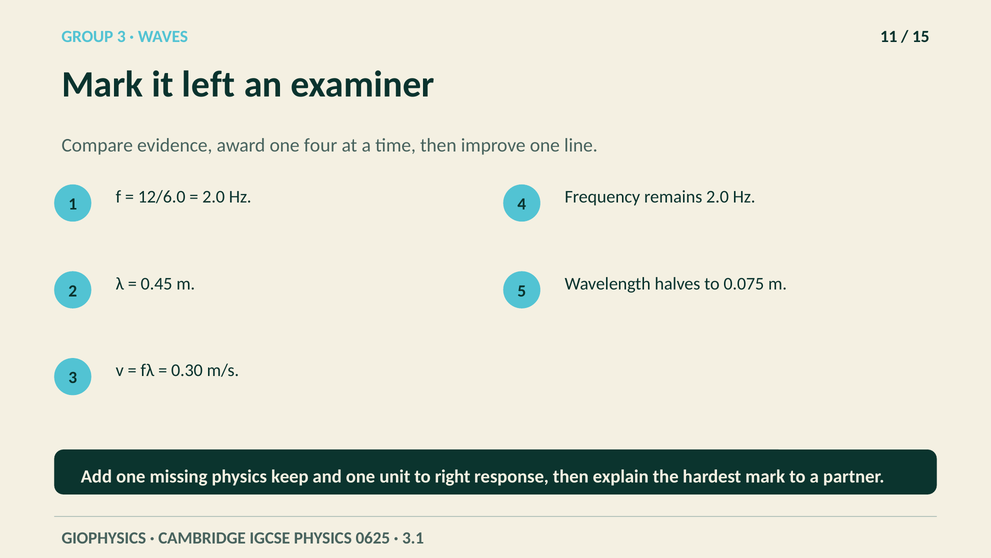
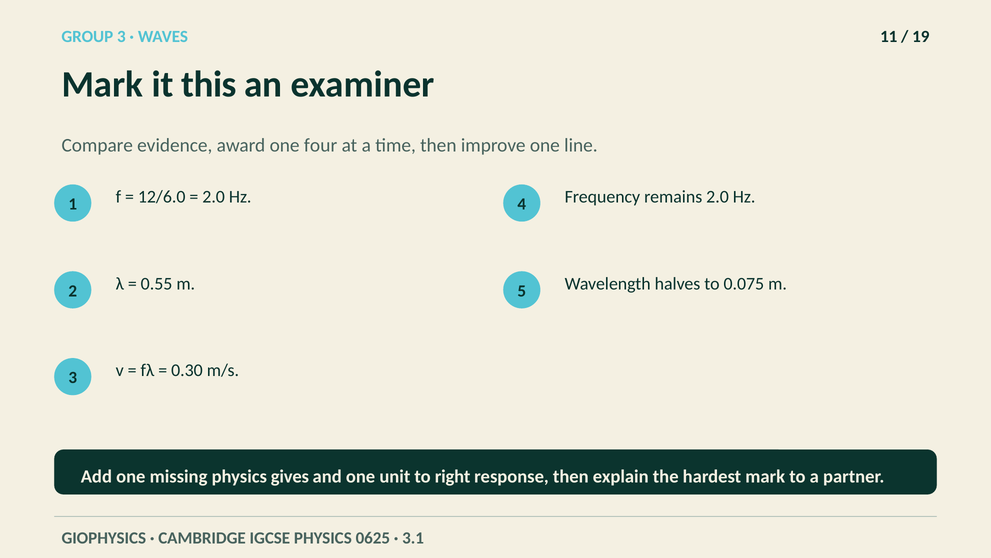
15: 15 -> 19 (921, 37)
left: left -> this (209, 84)
0.45: 0.45 -> 0.55 (157, 283)
keep: keep -> gives (290, 476)
